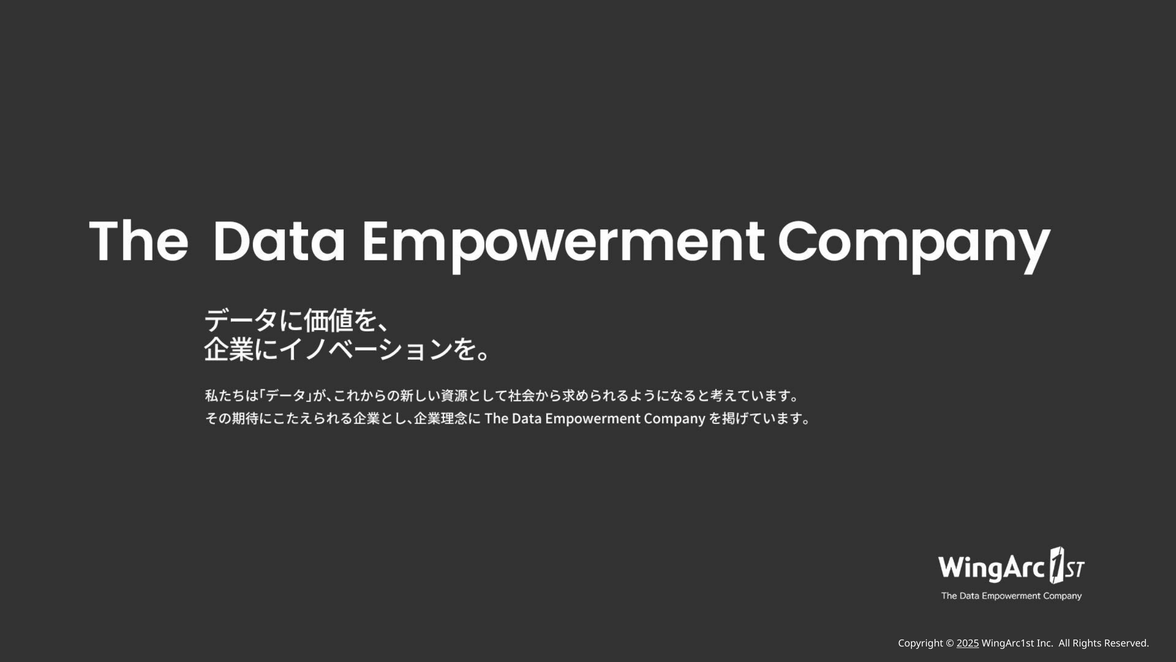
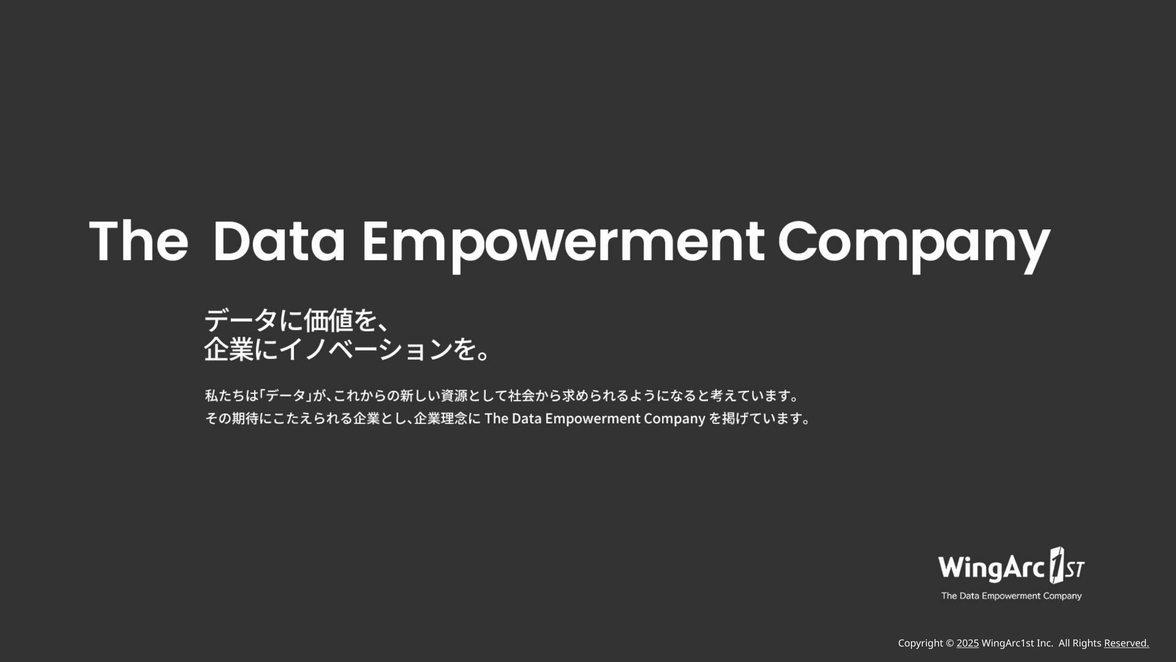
Reserved underline: none -> present (1127, 643)
